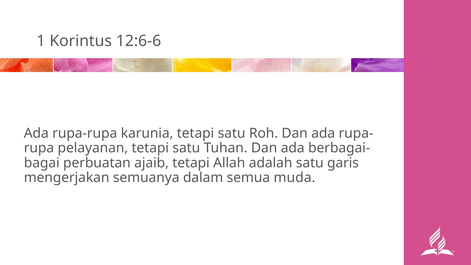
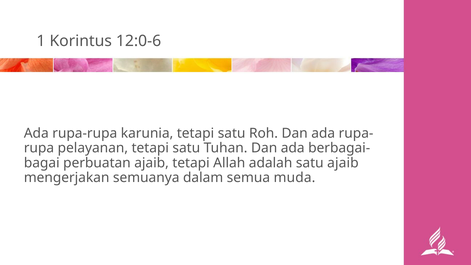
12:6-6: 12:6-6 -> 12:0-6 (139, 41)
satu garis: garis -> ajaib (343, 163)
